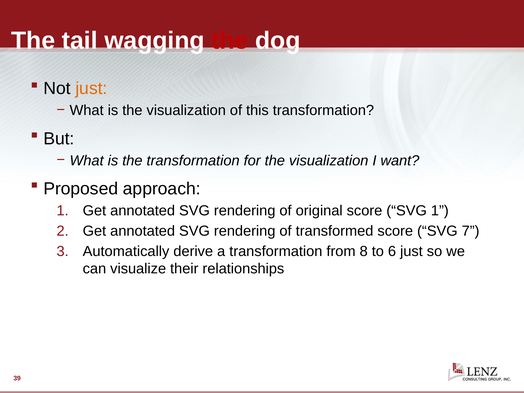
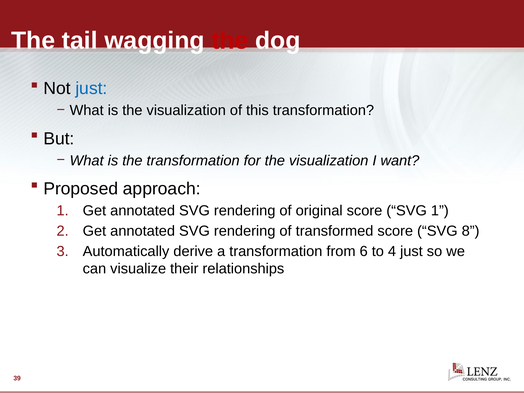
just colour: orange -> blue (91, 89)
7: 7 -> 8 (471, 231)
8: 8 -> 6 (364, 251)
6: 6 -> 4 (392, 251)
